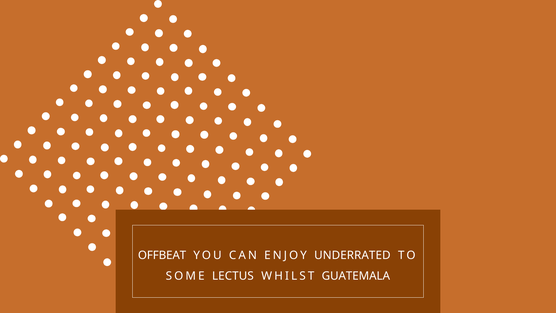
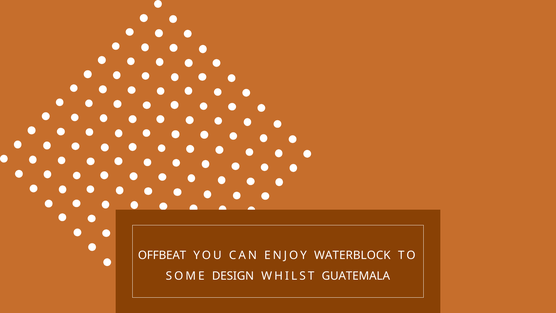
UNDERRATED: UNDERRATED -> WATERBLOCK (352, 255)
LECTUS: LECTUS -> DESIGN (233, 276)
